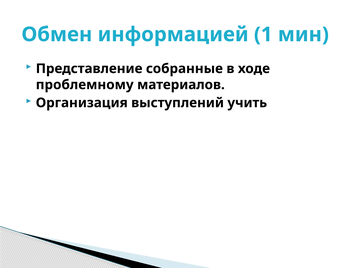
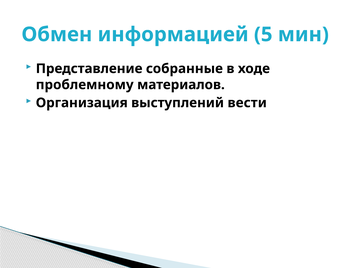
1: 1 -> 5 (263, 35)
учить: учить -> вести (247, 103)
